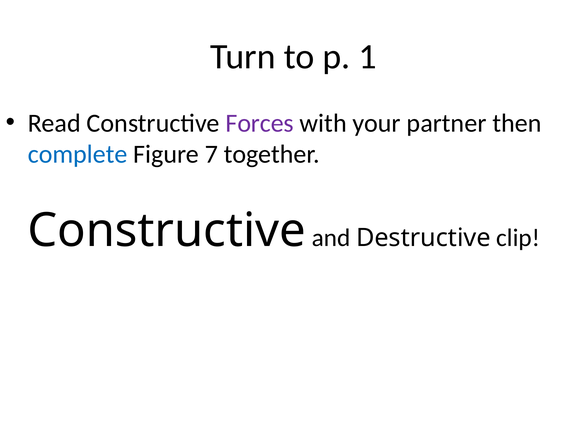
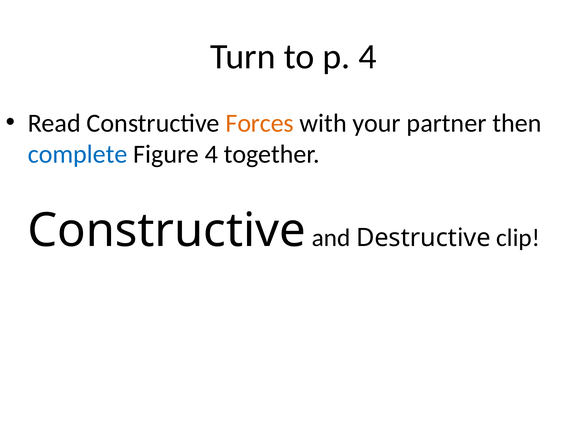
p 1: 1 -> 4 (367, 57)
Forces colour: purple -> orange (260, 123)
Figure 7: 7 -> 4 (211, 154)
